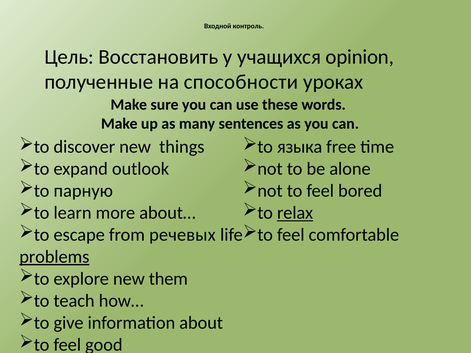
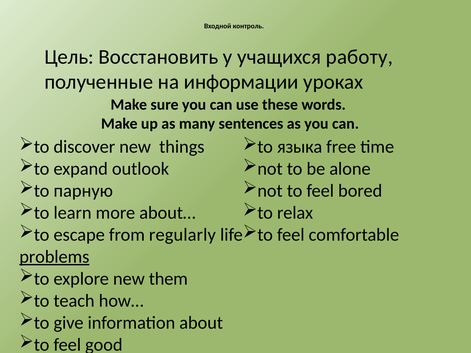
opinion: opinion -> работу (359, 57)
способности: способности -> информации (241, 82)
relax underline: present -> none (295, 213)
речевых: речевых -> regularly (182, 235)
